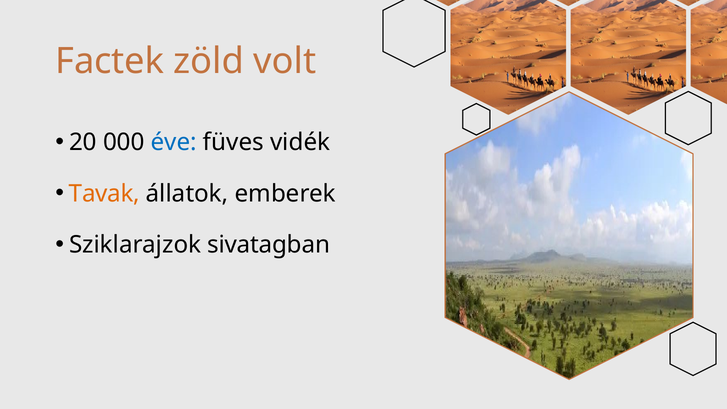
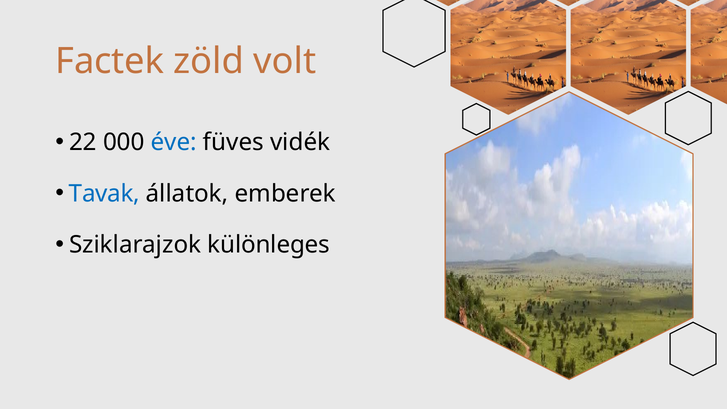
20: 20 -> 22 (83, 142)
Tavak colour: orange -> blue (104, 194)
sivatagban: sivatagban -> különleges (269, 245)
